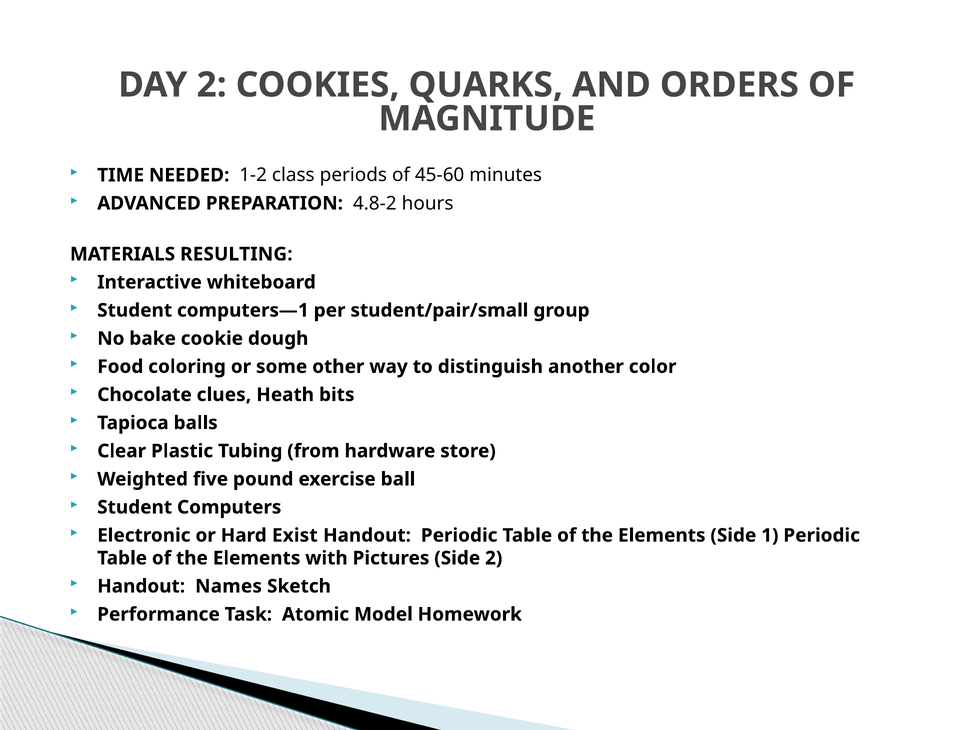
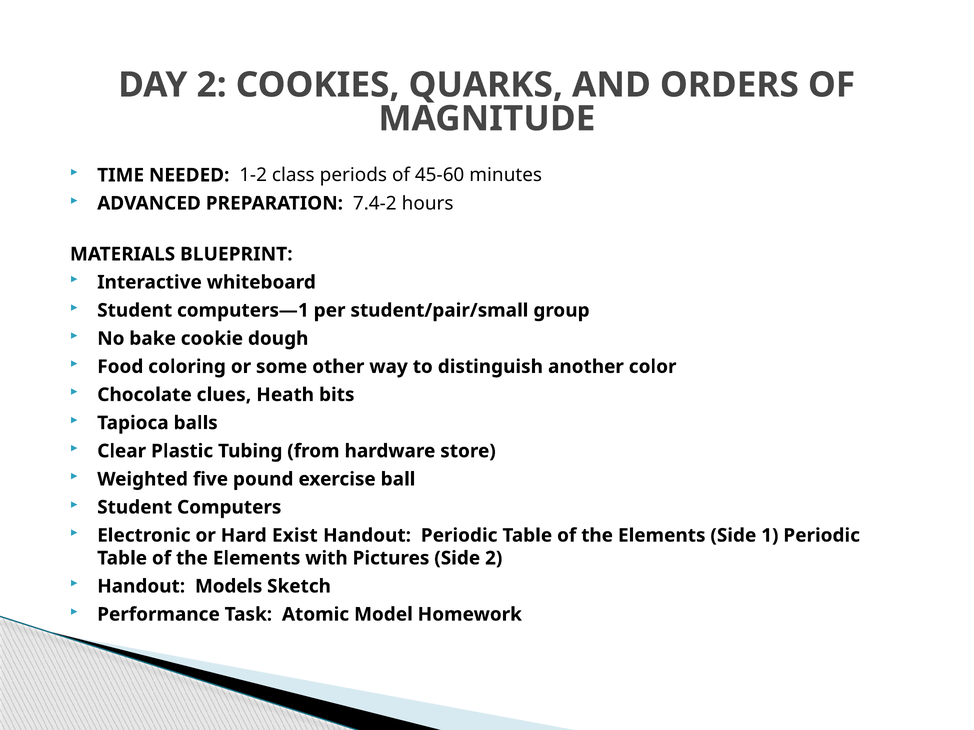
4.8-2: 4.8-2 -> 7.4-2 (375, 203)
RESULTING: RESULTING -> BLUEPRINT (236, 254)
Names: Names -> Models (229, 587)
